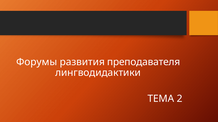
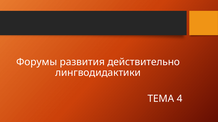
преподавателя: преподавателя -> действительно (144, 62)
2: 2 -> 4 (180, 99)
